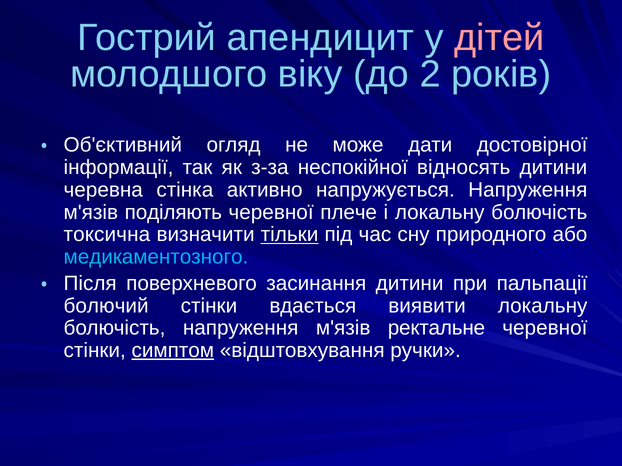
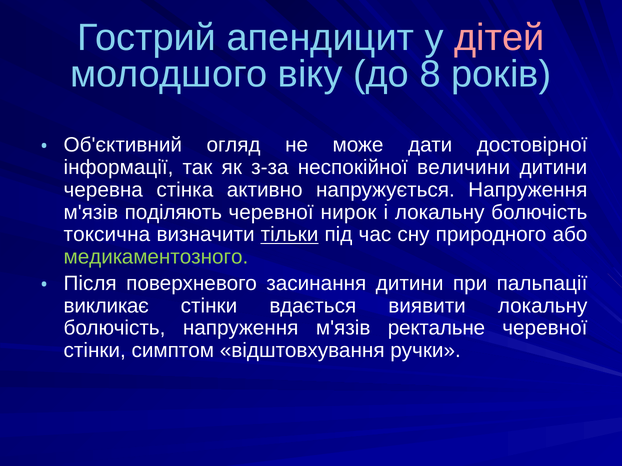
2: 2 -> 8 (430, 74)
відносять: відносять -> величини (464, 168)
плече: плече -> нирок (349, 212)
медикаментозного colour: light blue -> light green (156, 257)
болючий: болючий -> викликає (106, 306)
симптом underline: present -> none (173, 351)
